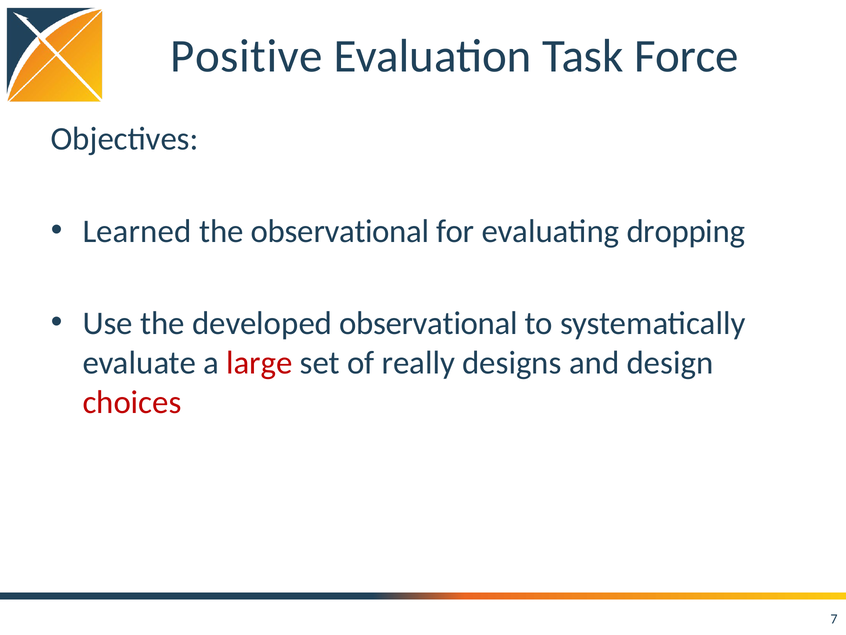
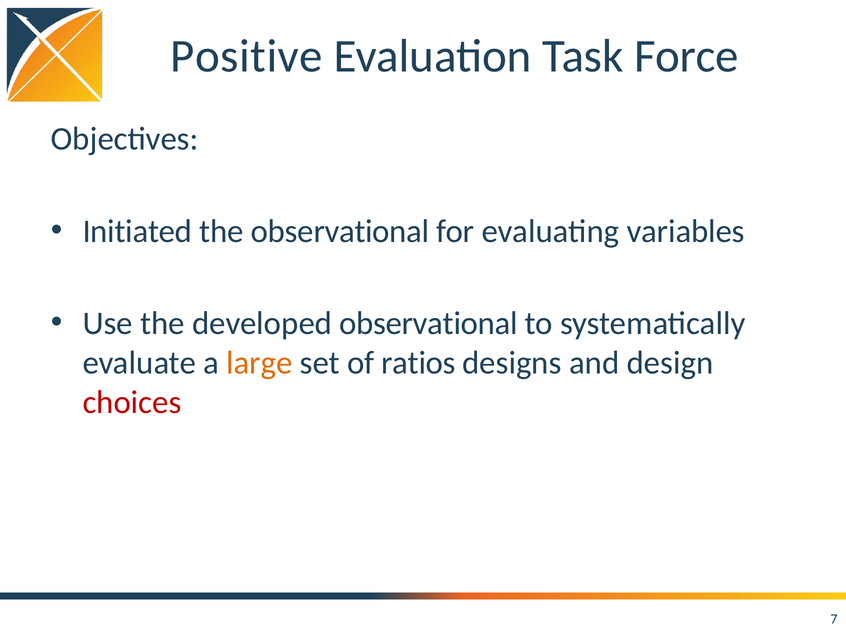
Learned: Learned -> Initiated (137, 231)
dropping: dropping -> variables (686, 231)
large colour: red -> orange (259, 362)
really: really -> ratios (418, 362)
